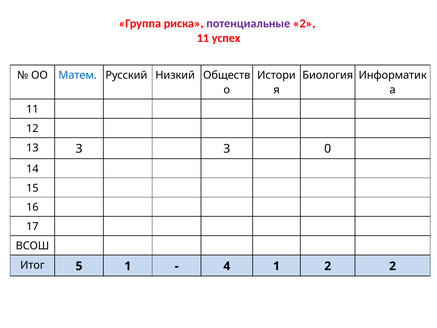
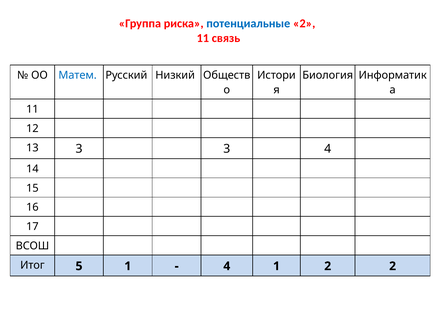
потенциальные colour: purple -> blue (248, 23)
успех: успех -> связь (226, 38)
3 0: 0 -> 4 (328, 149)
